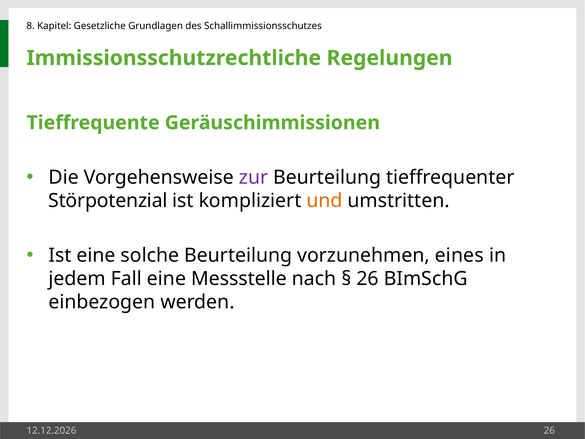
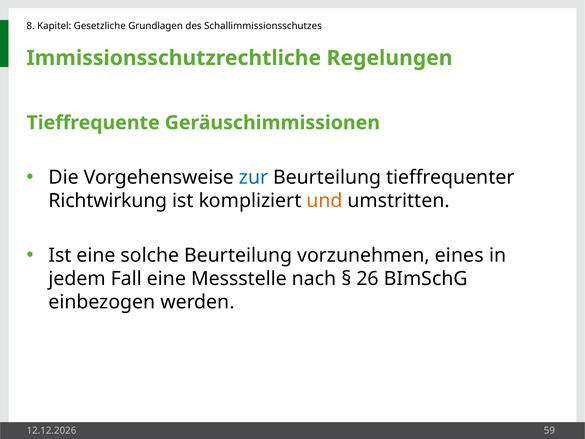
zur colour: purple -> blue (254, 177)
Störpotenzial: Störpotenzial -> Richtwirkung (108, 201)
26: 26 -> 59 (549, 430)
